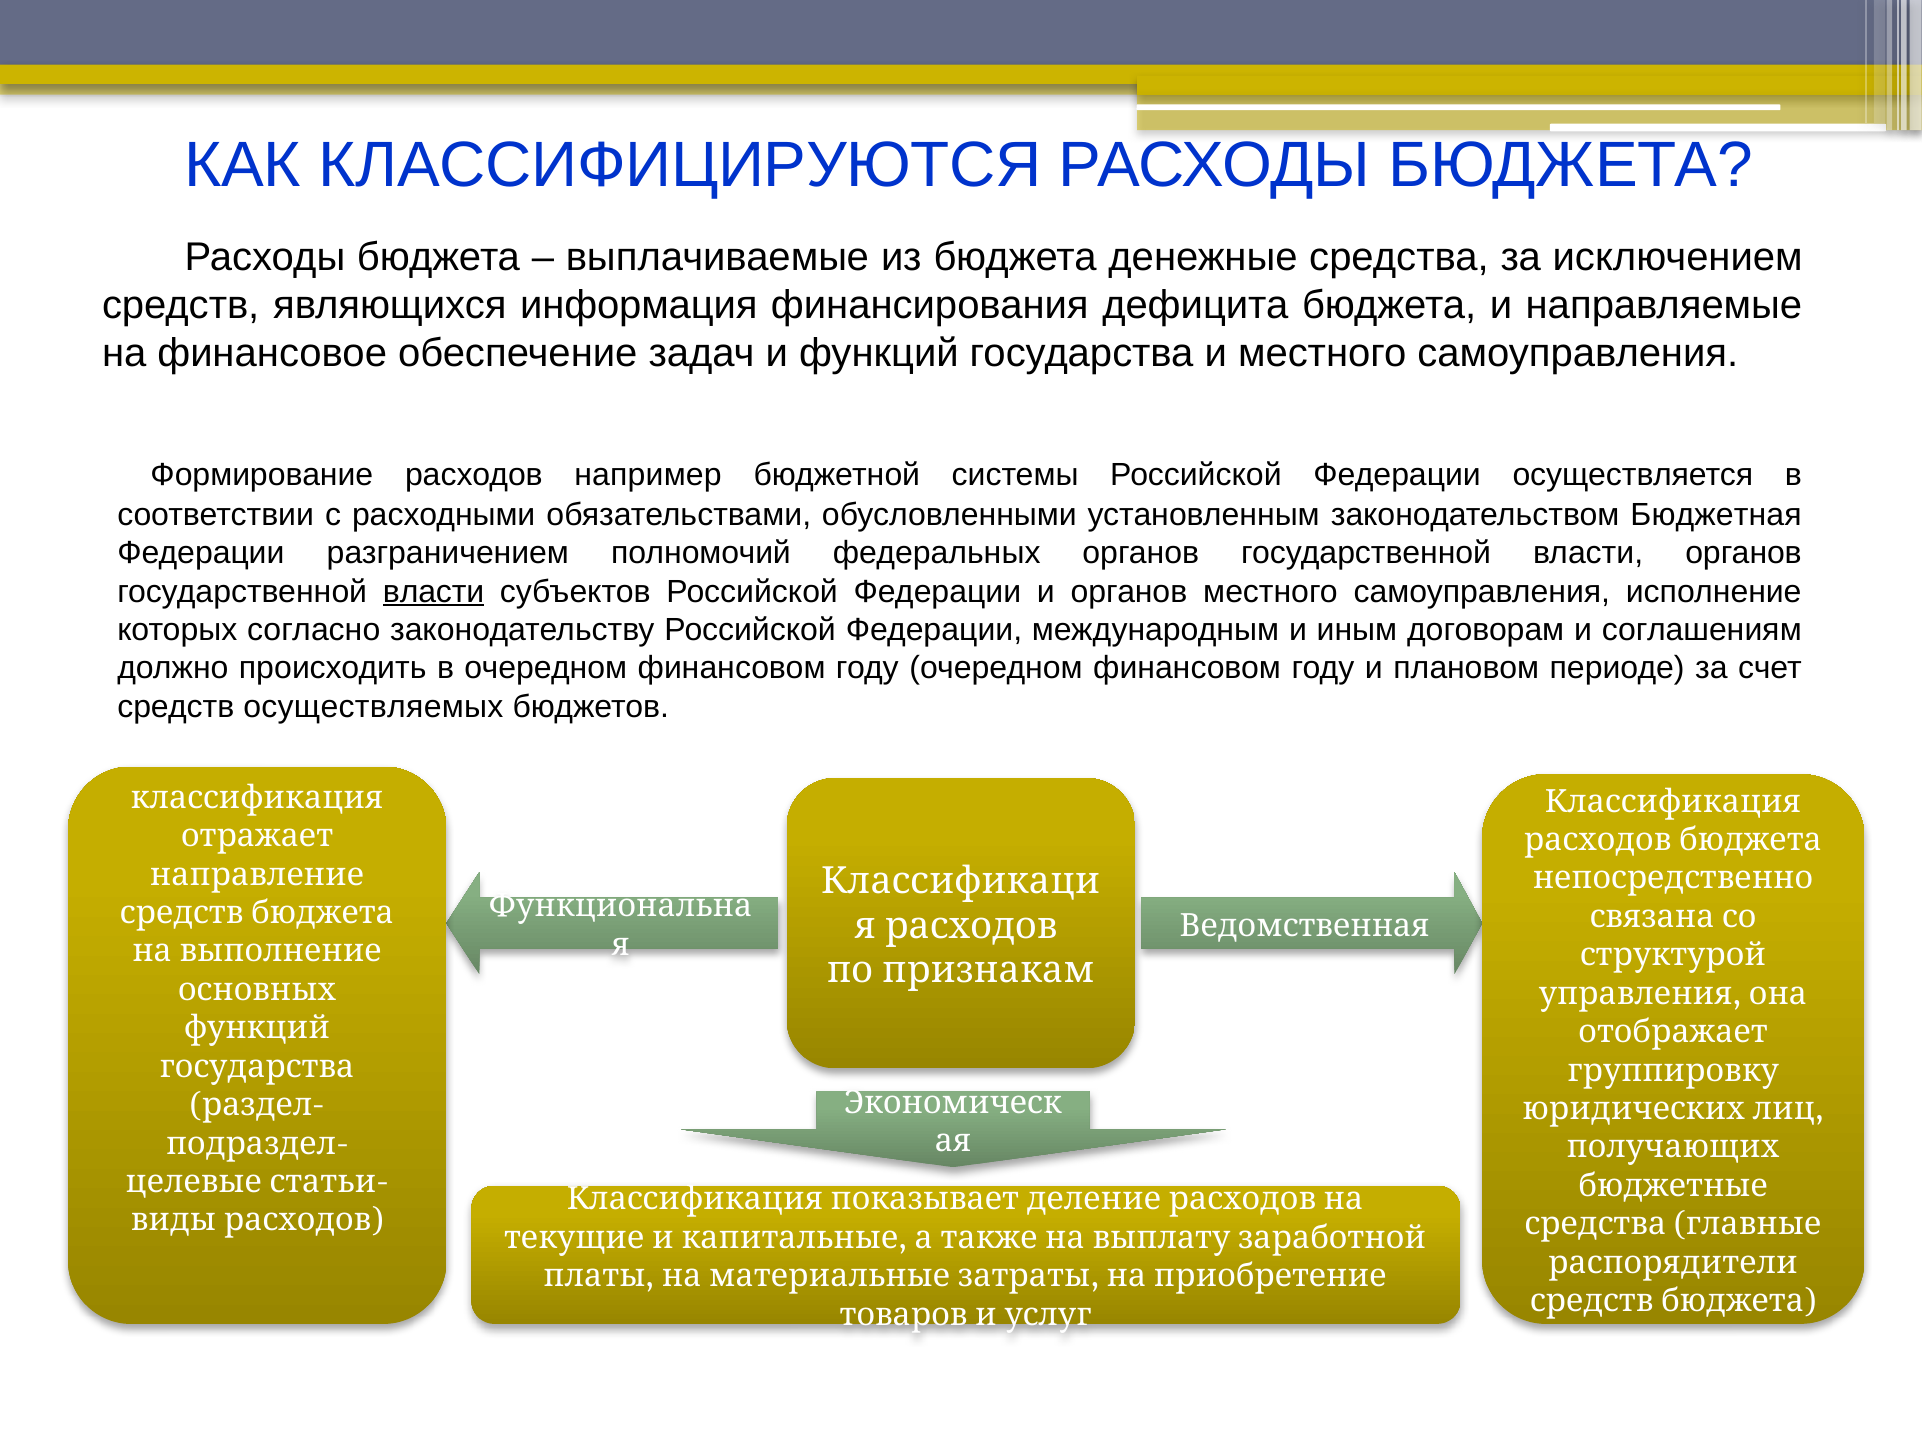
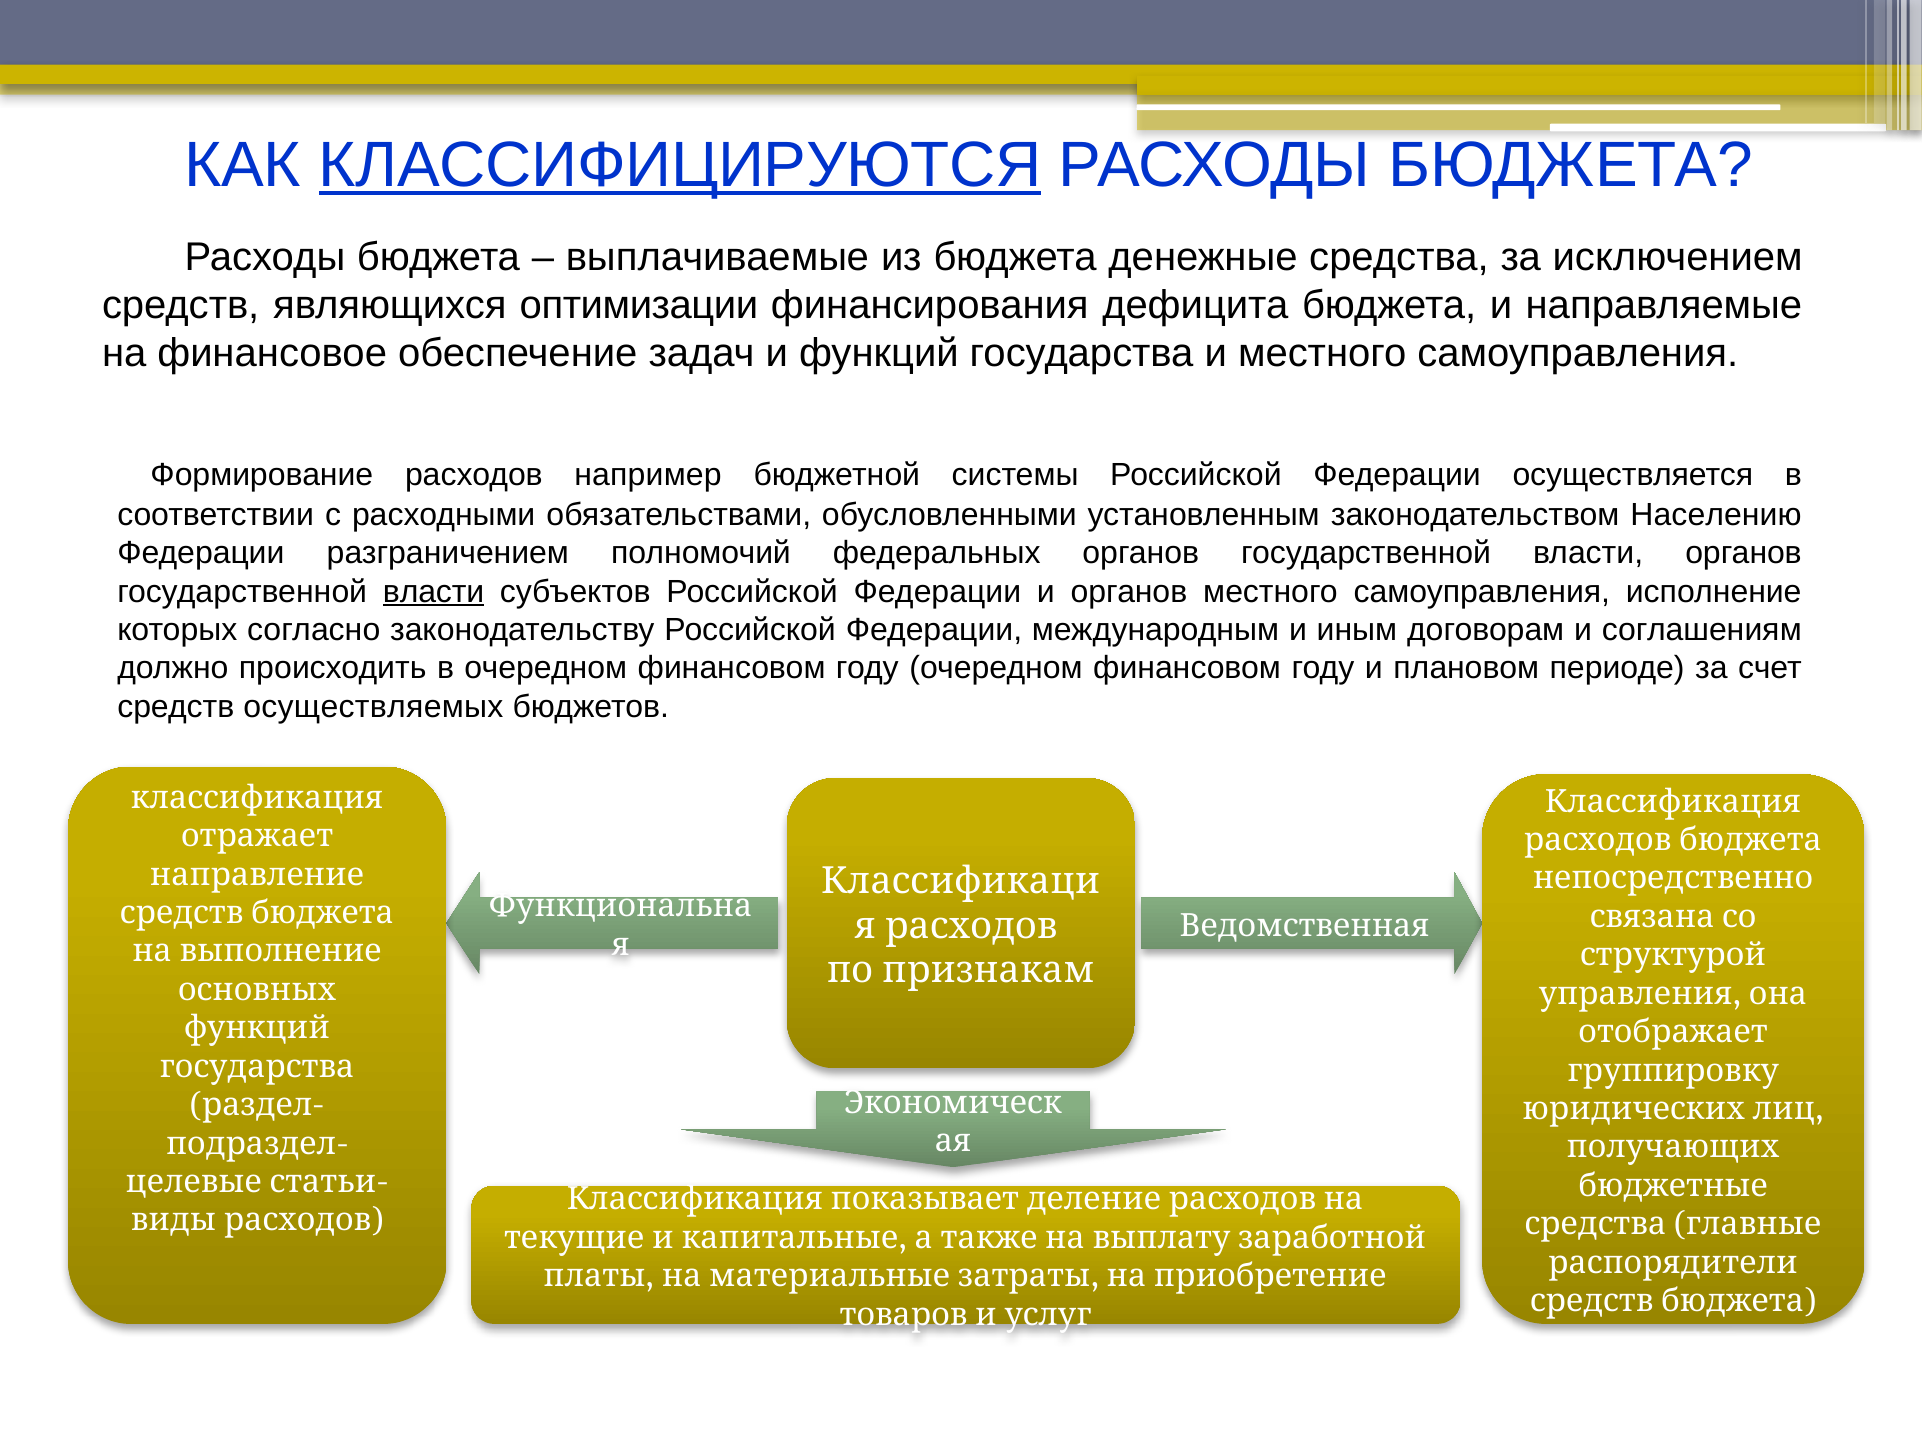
КЛАССИФИЦИРУЮТСЯ underline: none -> present (680, 166)
информация: информация -> оптимизации (639, 306)
Бюджетная: Бюджетная -> Населению (1716, 515)
